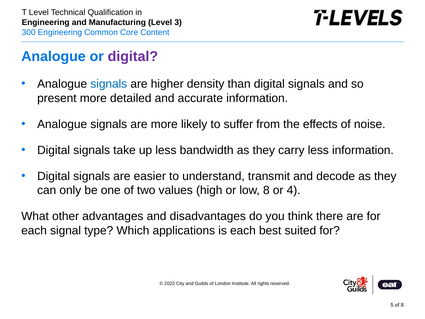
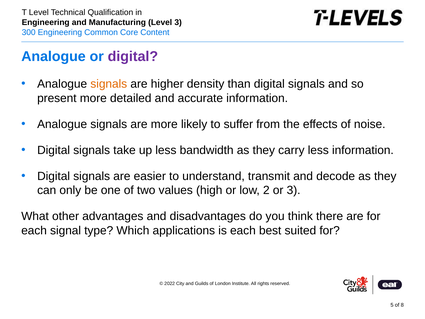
signals colour: blue -> orange (109, 84)
low 8: 8 -> 2 (266, 190)
or 4: 4 -> 3 (294, 190)
